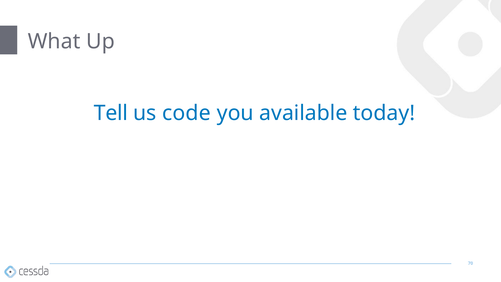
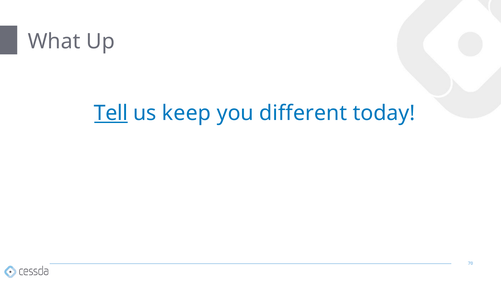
Tell underline: none -> present (111, 113)
code: code -> keep (187, 113)
available: available -> different (303, 113)
